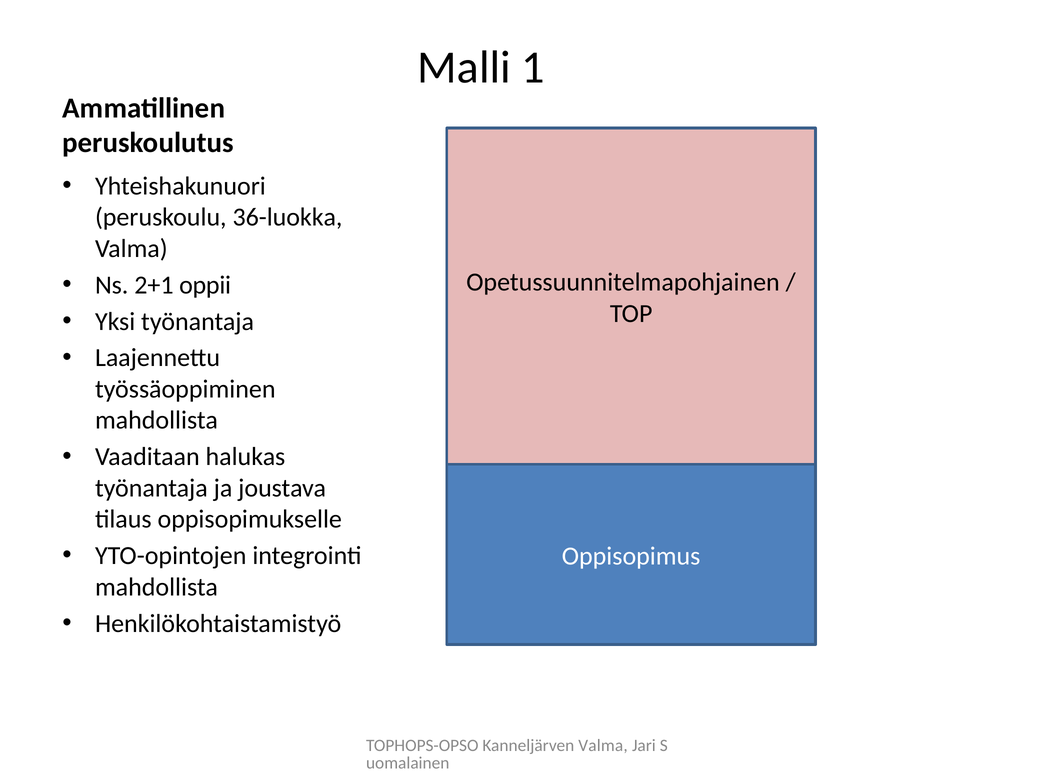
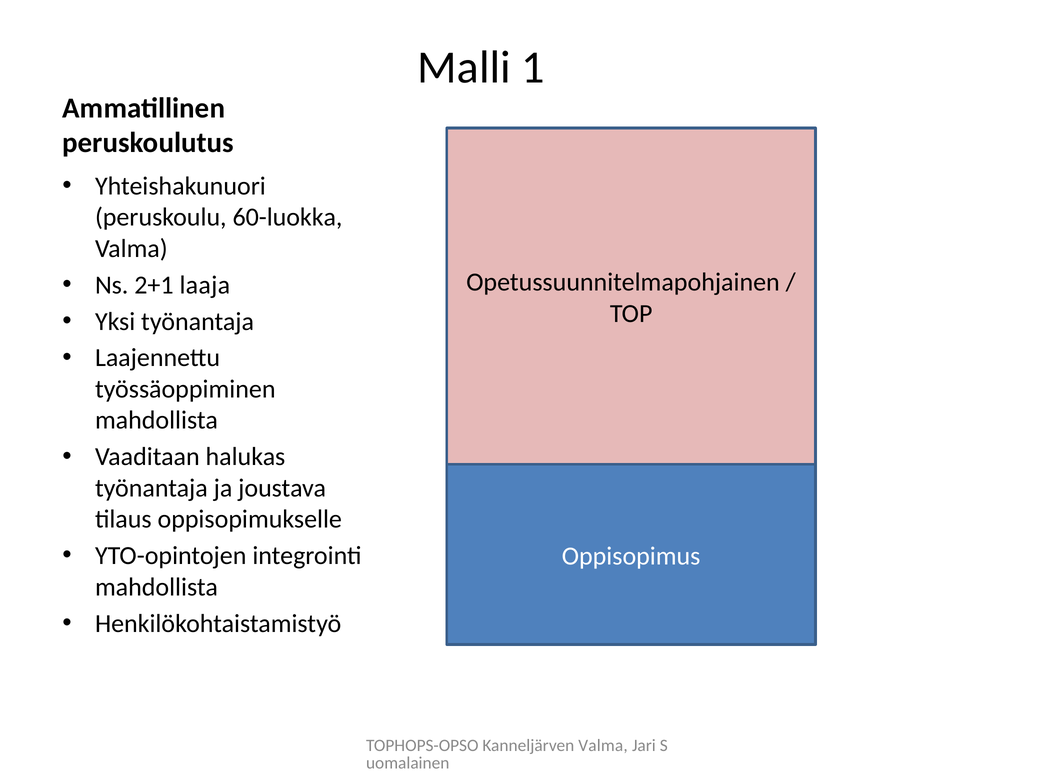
36-luokka: 36-luokka -> 60-luokka (288, 217)
oppii: oppii -> laaja (205, 285)
